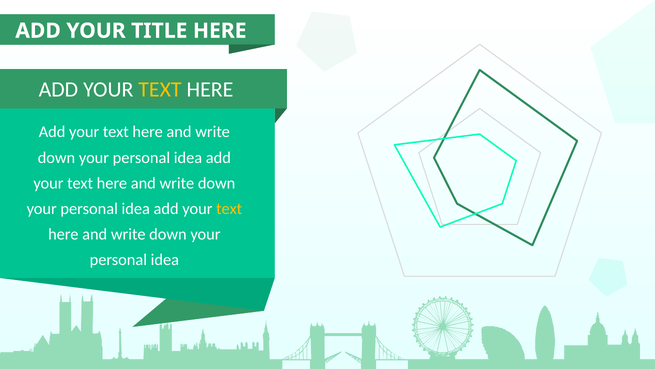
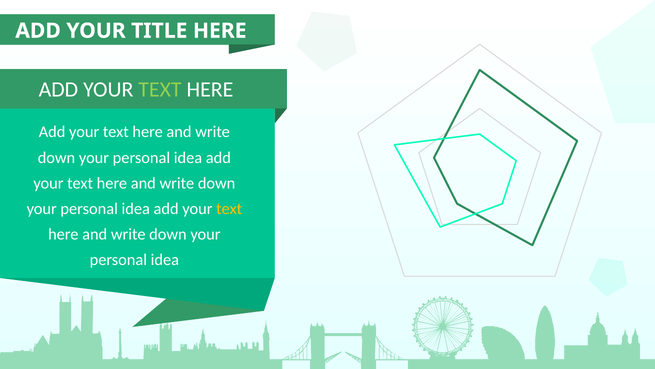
TEXT colour: yellow -> light green (160, 89)
